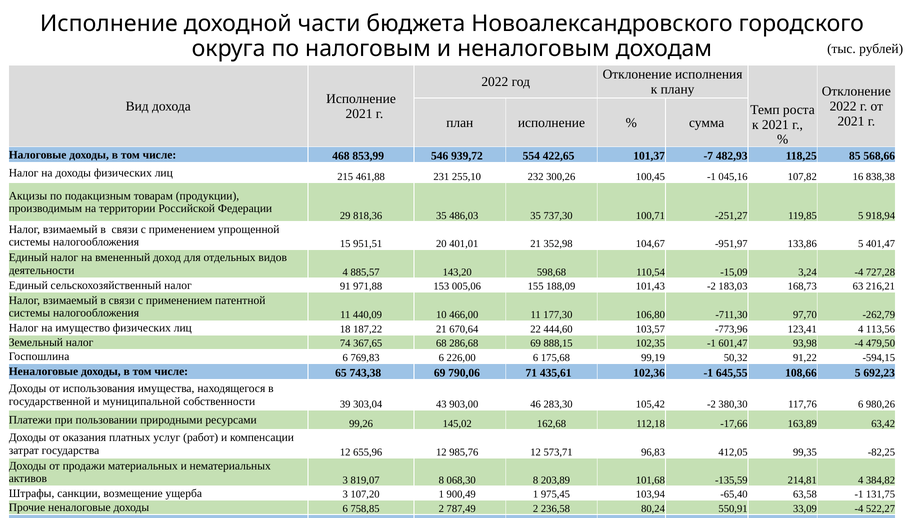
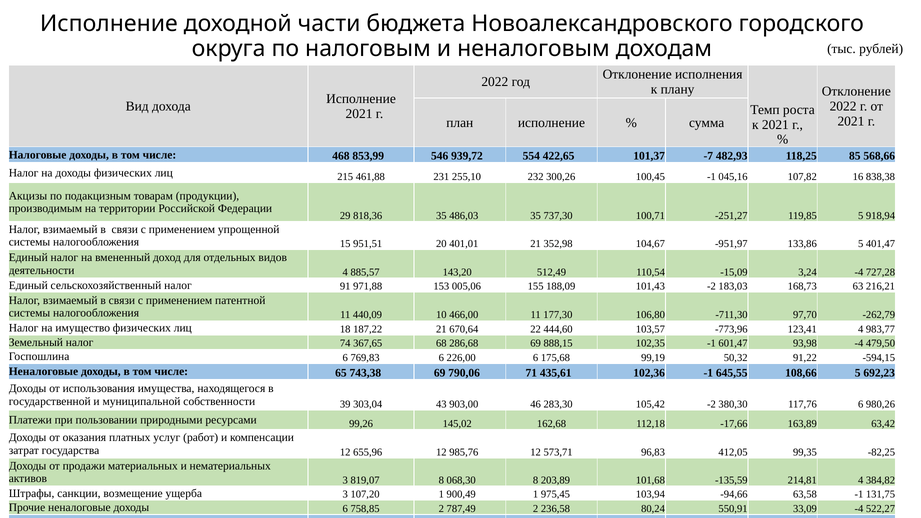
598,68: 598,68 -> 512,49 (551, 272)
113,56: 113,56 -> 983,77 (880, 329)
-65,40: -65,40 -> -94,66 (734, 494)
